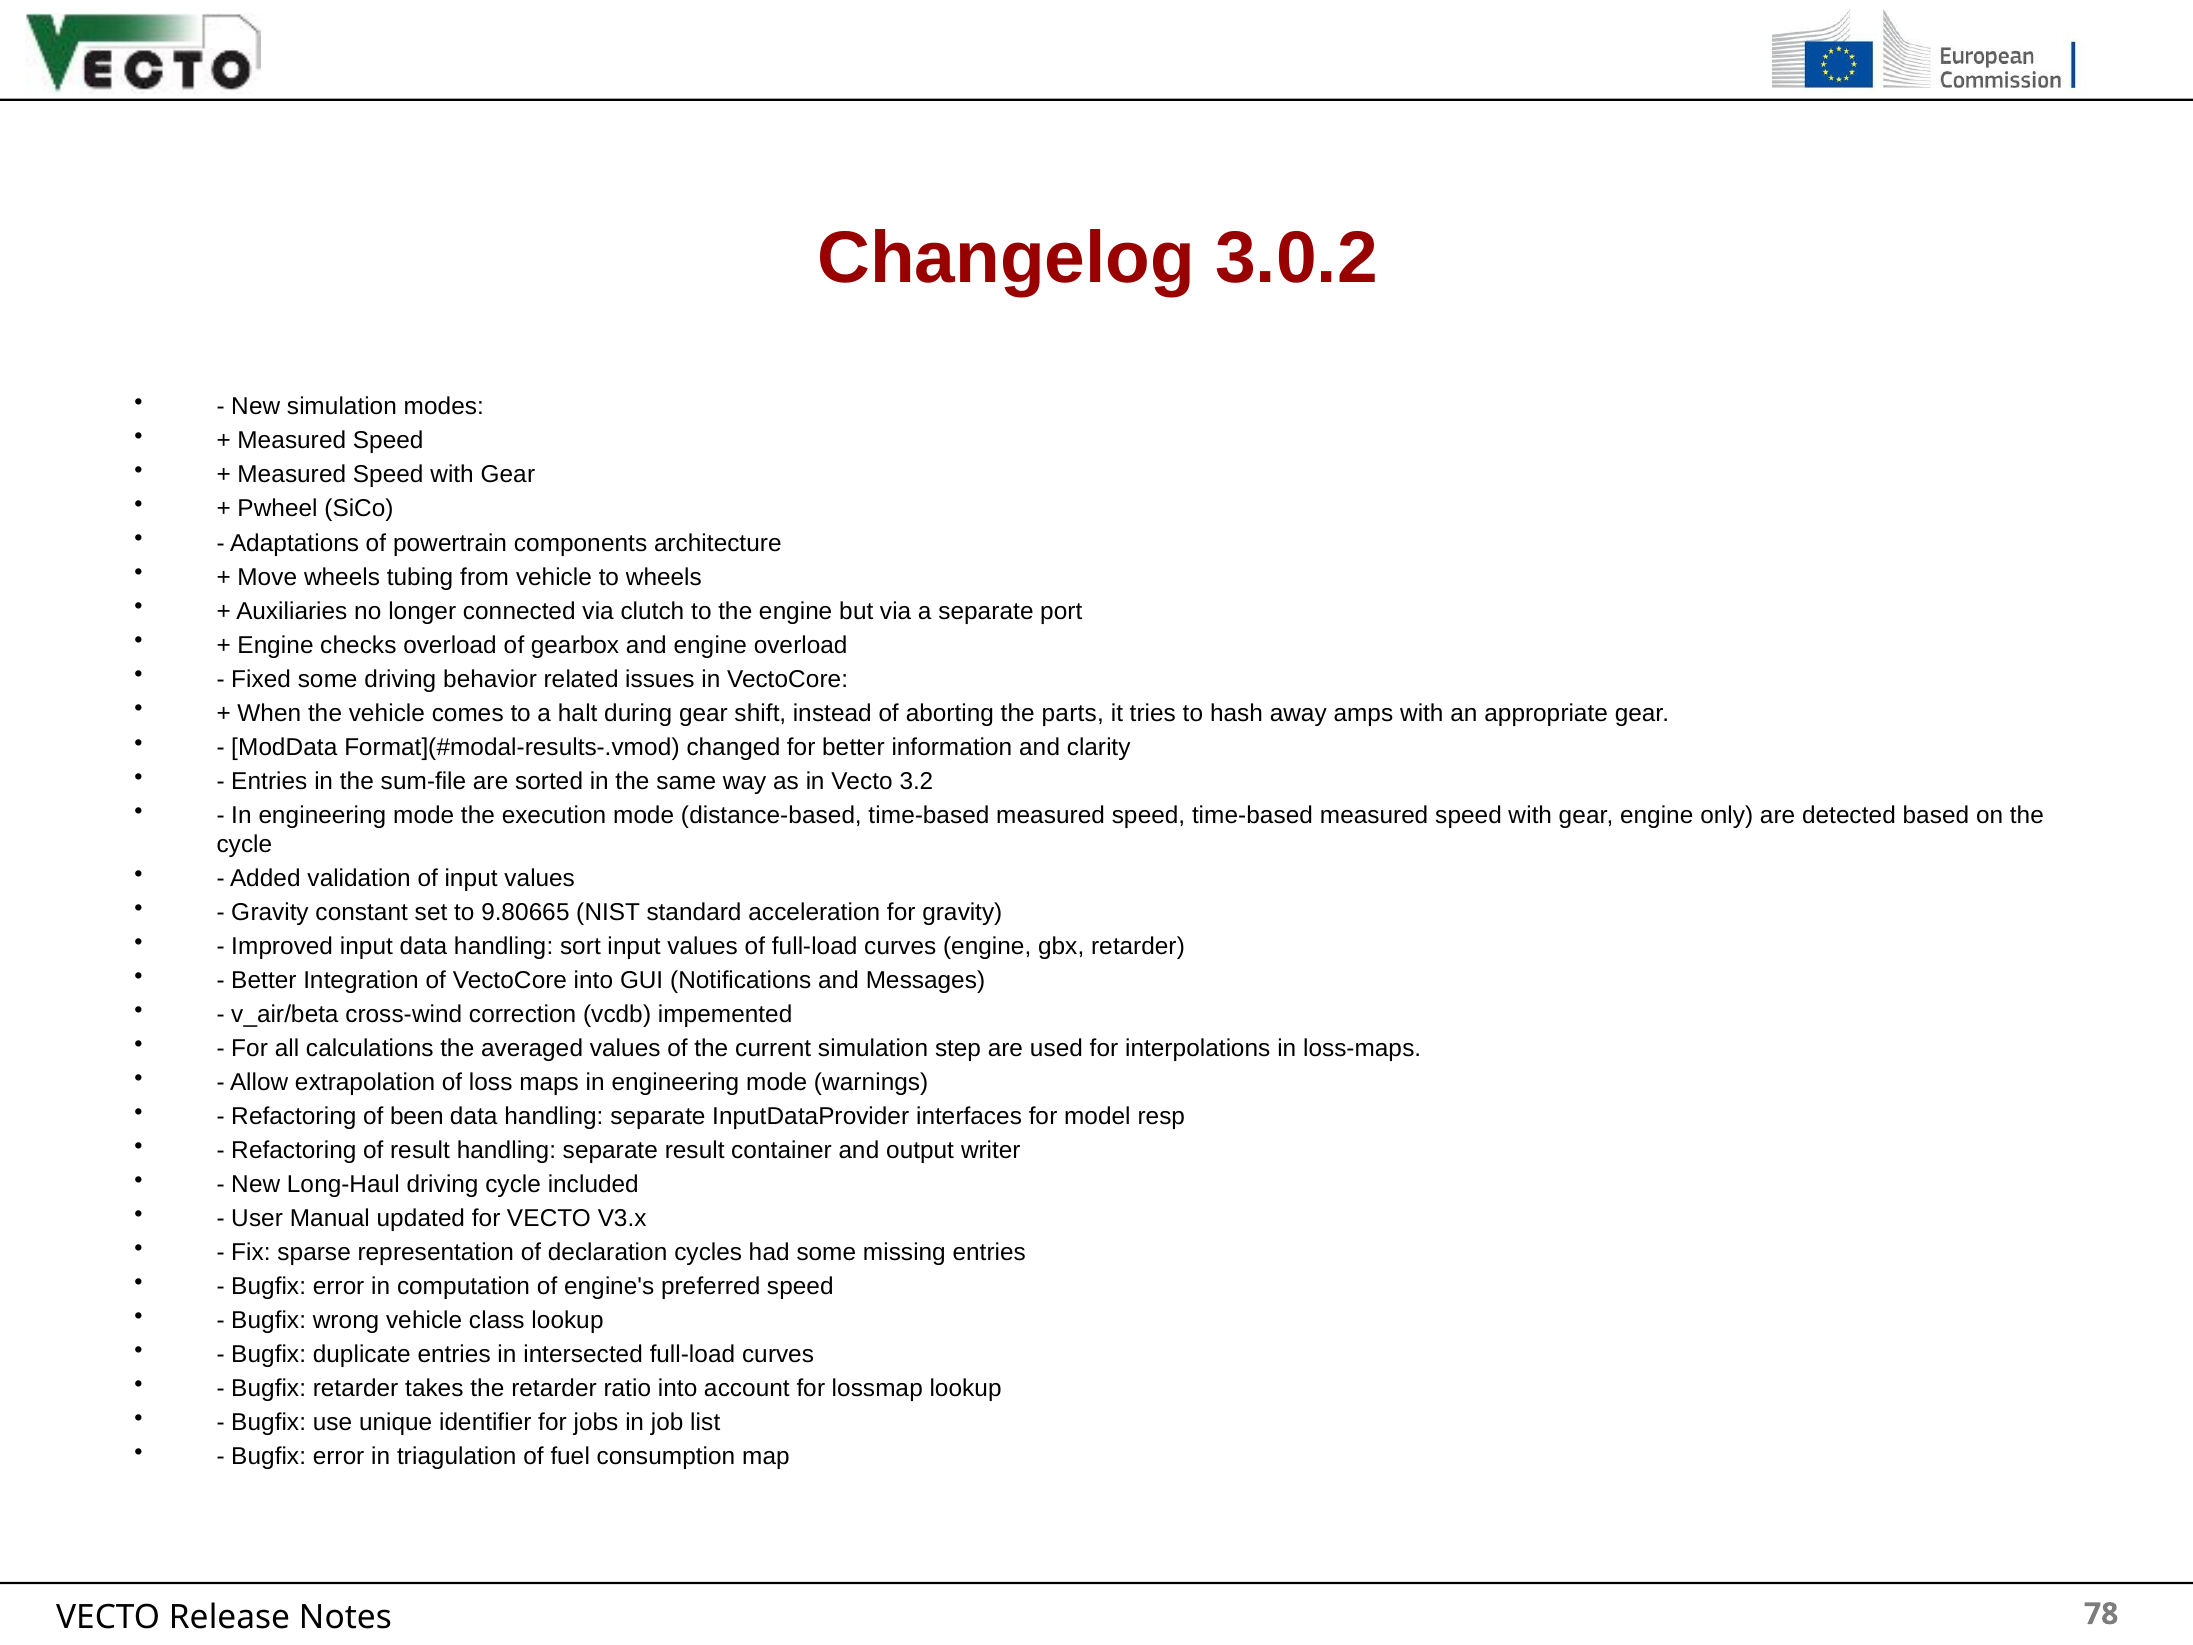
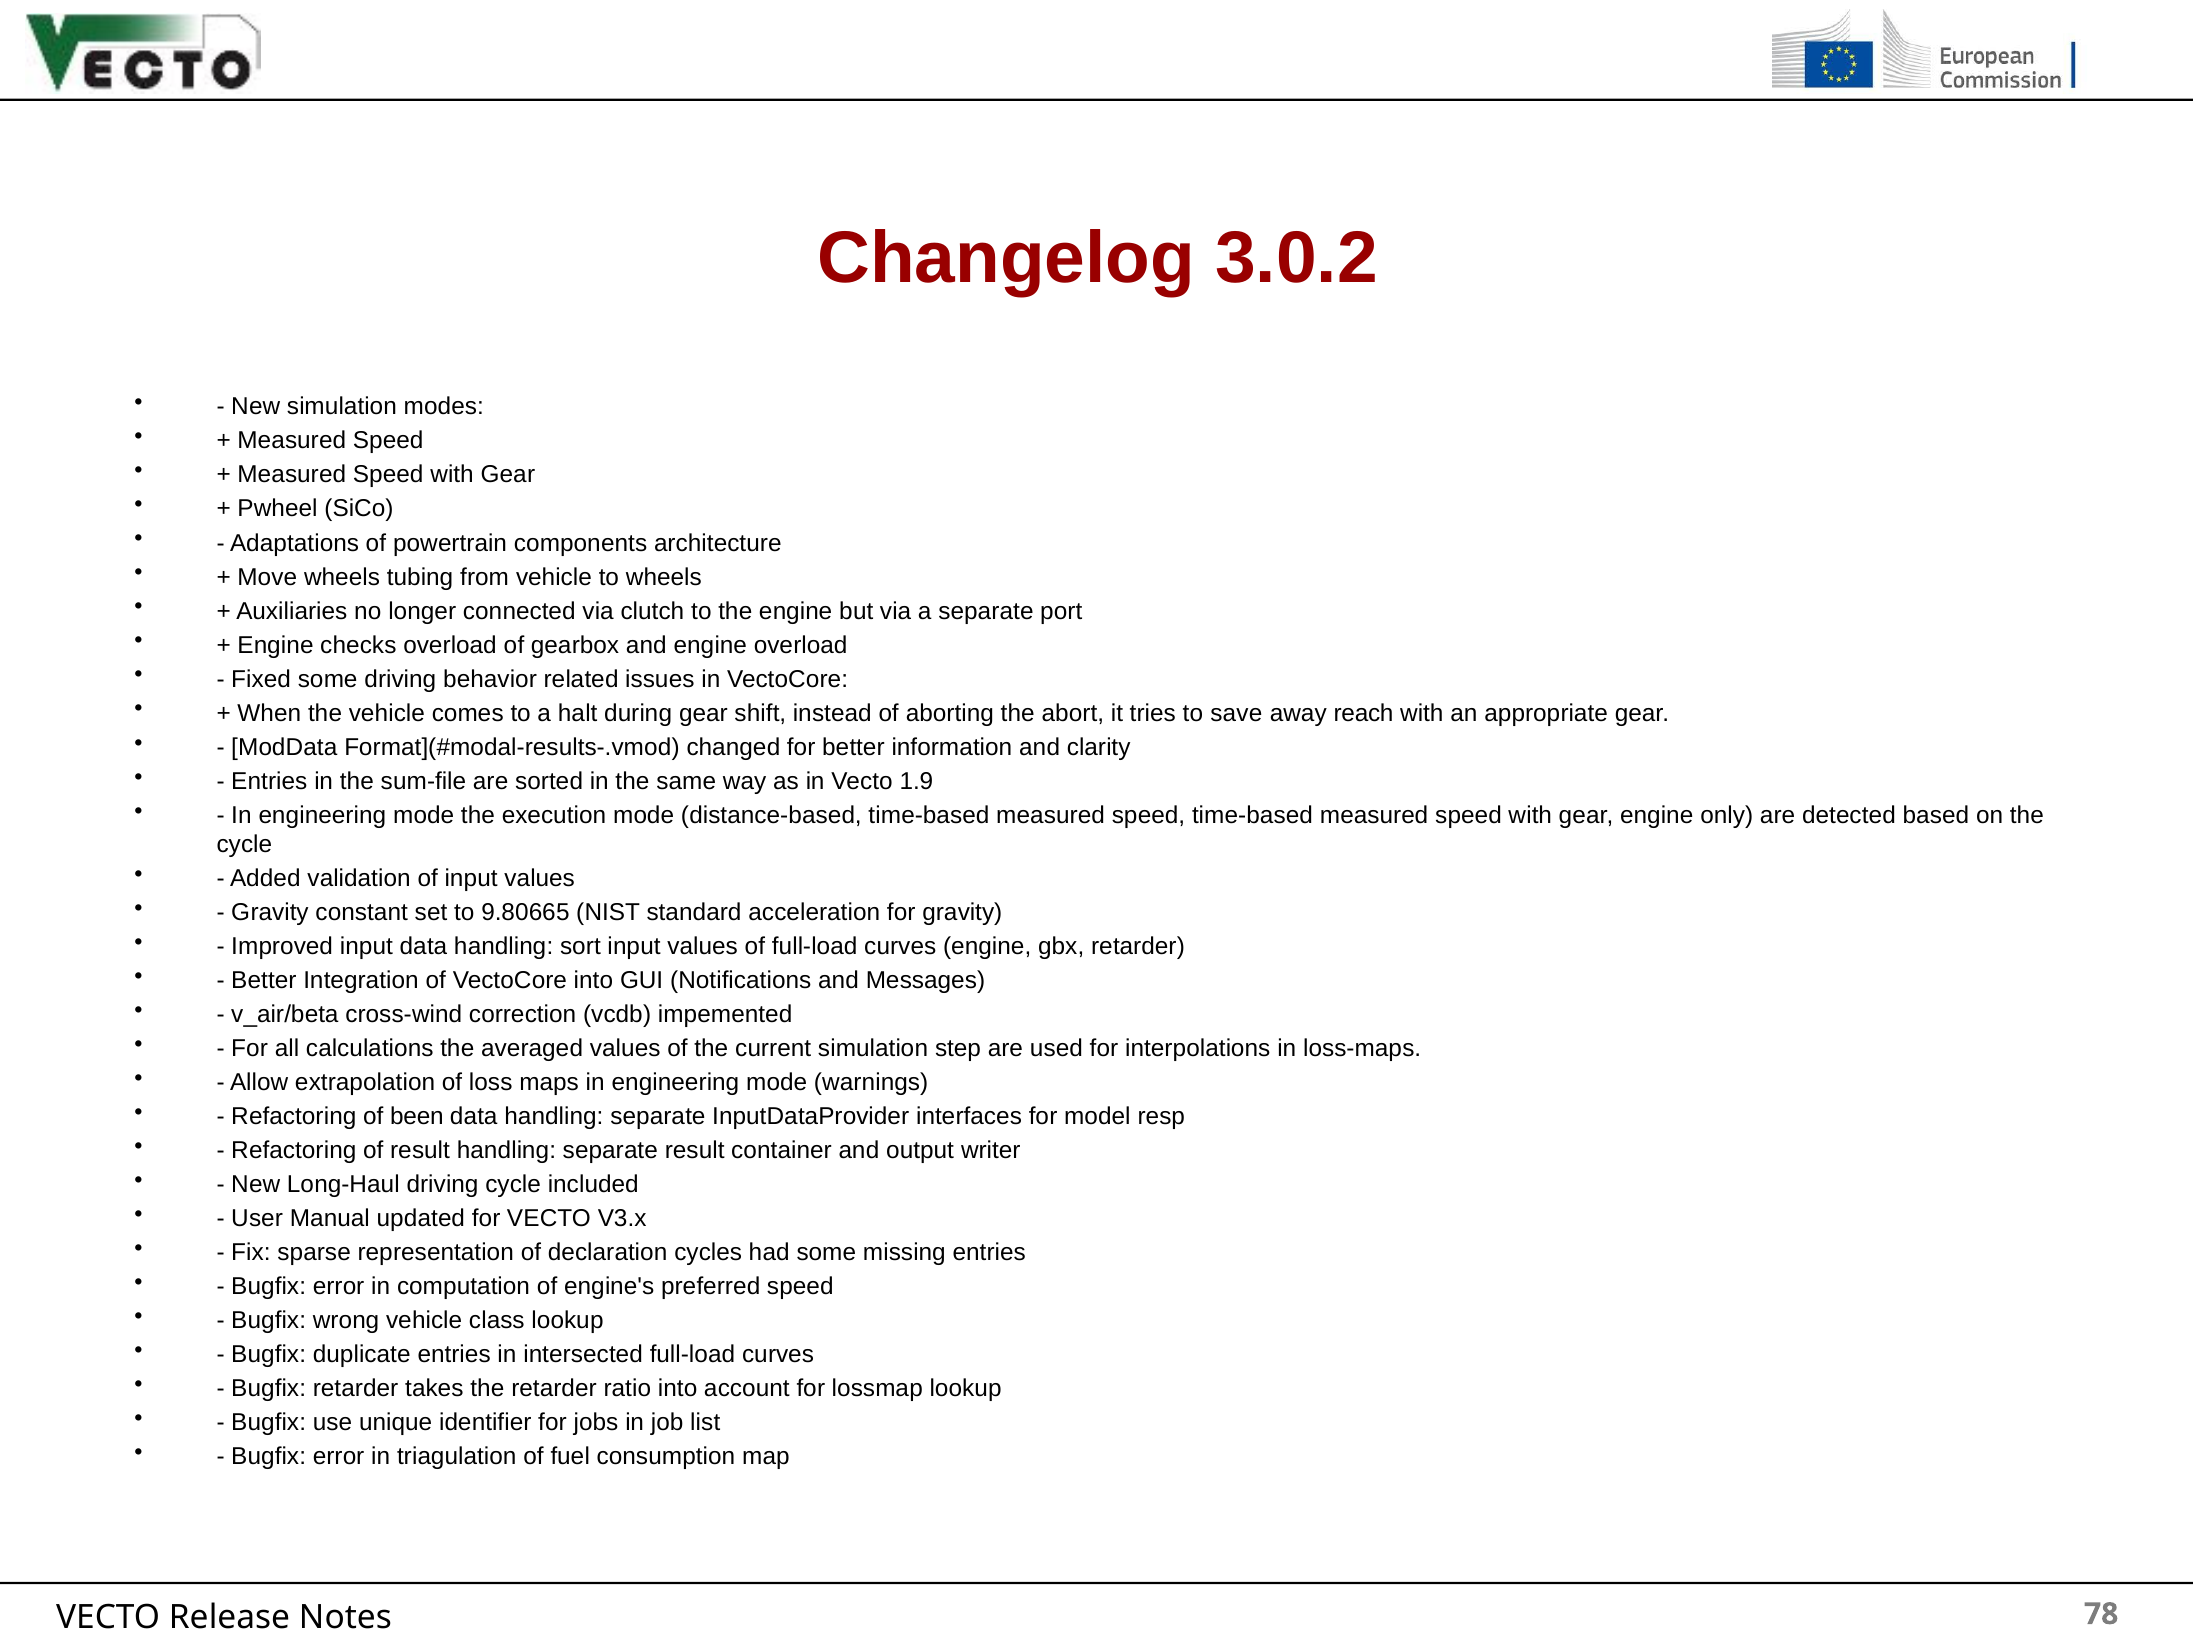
parts: parts -> abort (1073, 713)
hash: hash -> save (1236, 713)
amps: amps -> reach (1364, 713)
3.2: 3.2 -> 1.9 (916, 781)
